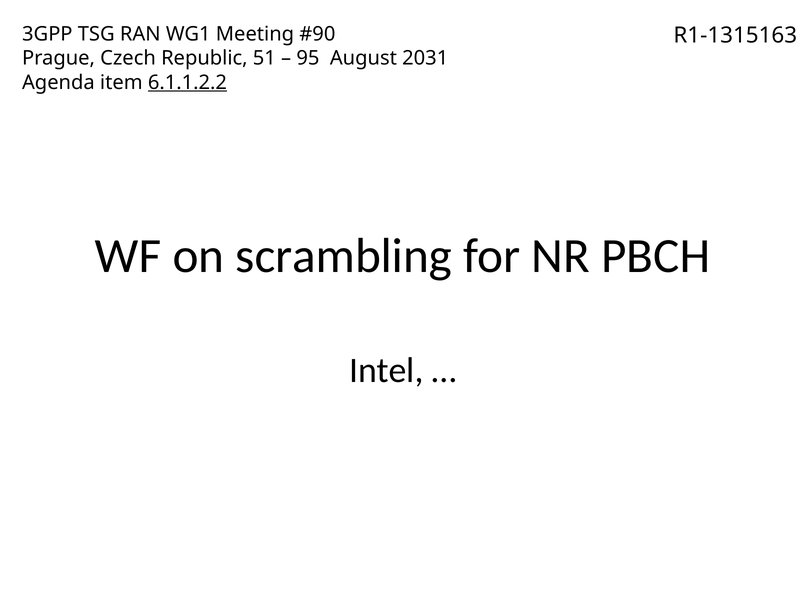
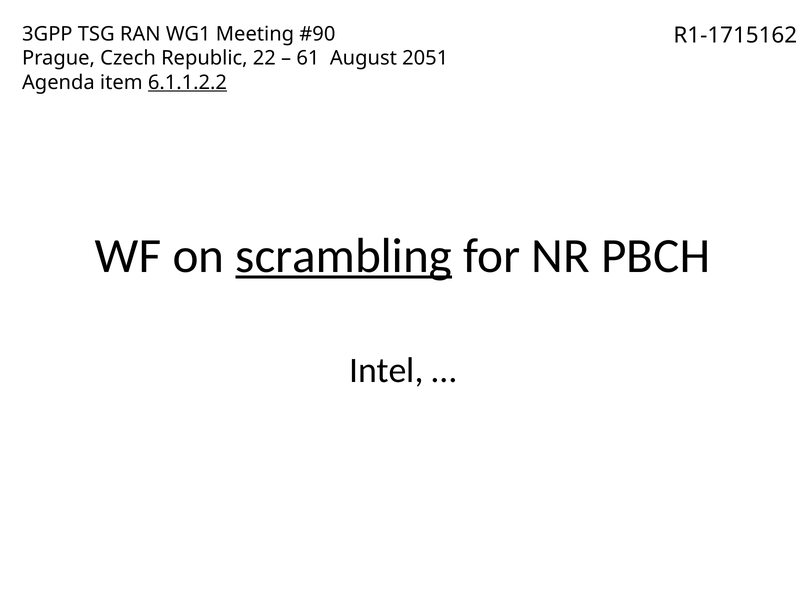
R1-1315163: R1-1315163 -> R1-1715162 (735, 36)
51: 51 -> 22 (264, 58)
95: 95 -> 61 (308, 58)
2031: 2031 -> 2051 (425, 58)
scrambling underline: none -> present (344, 256)
